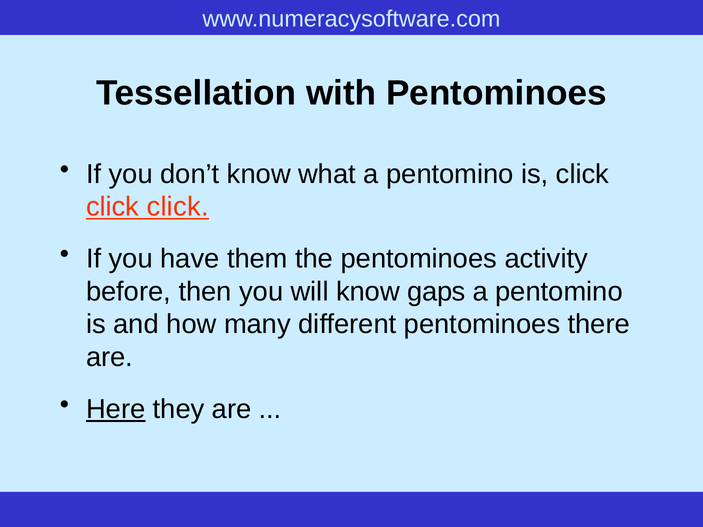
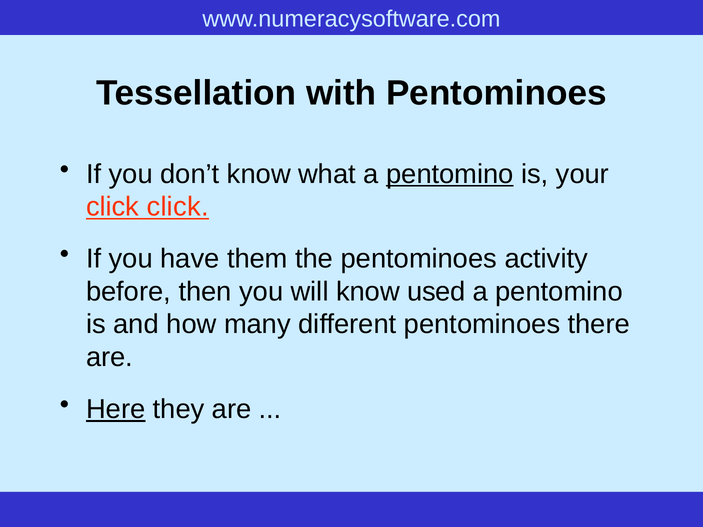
pentomino underline: none -> present (450, 174)
is click: click -> your (582, 174)
gaps: gaps -> used (436, 292)
